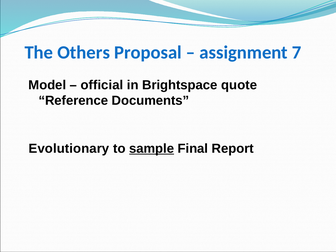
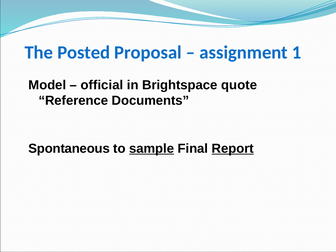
Others: Others -> Posted (84, 52)
7: 7 -> 1 (297, 52)
Evolutionary: Evolutionary -> Spontaneous (69, 148)
Report underline: none -> present (233, 148)
